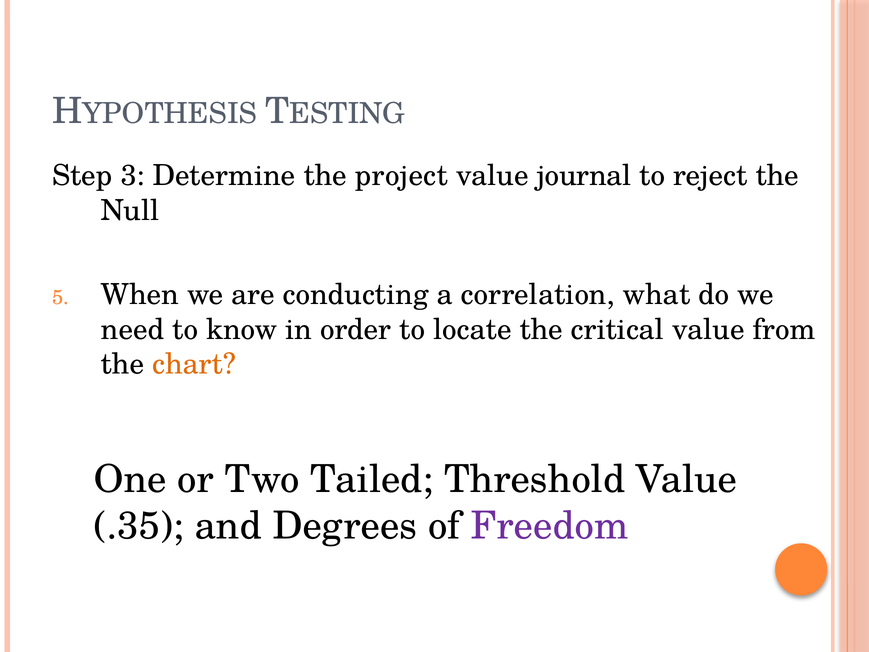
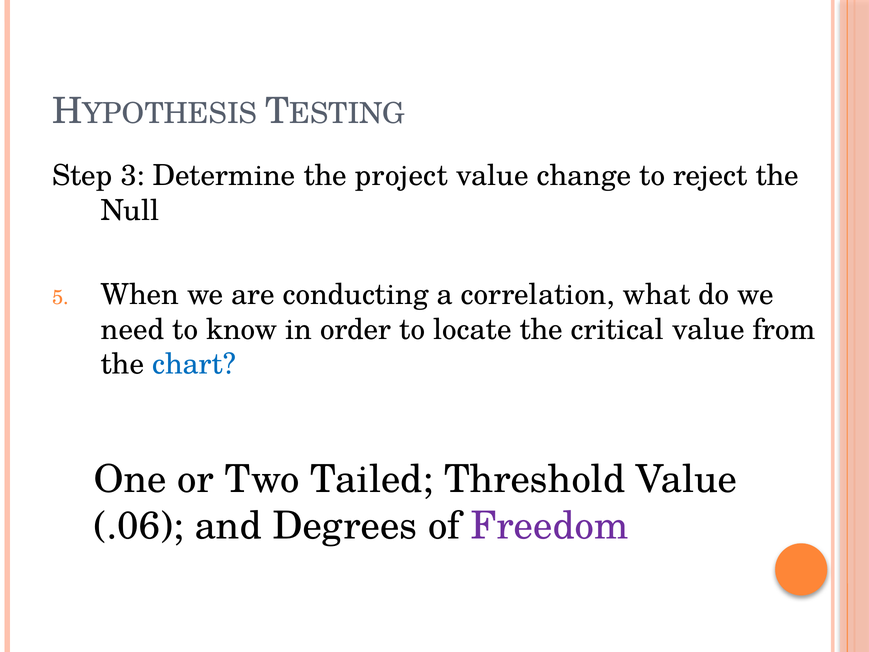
journal: journal -> change (584, 176)
chart colour: orange -> blue (194, 364)
.35: .35 -> .06 (139, 526)
